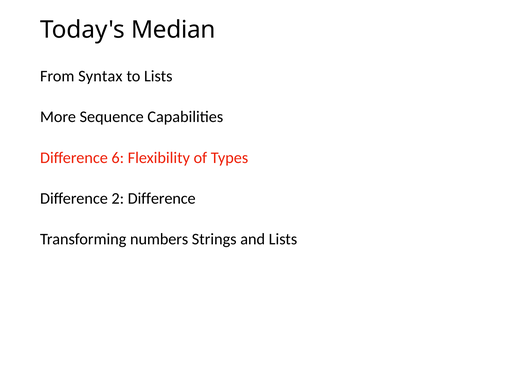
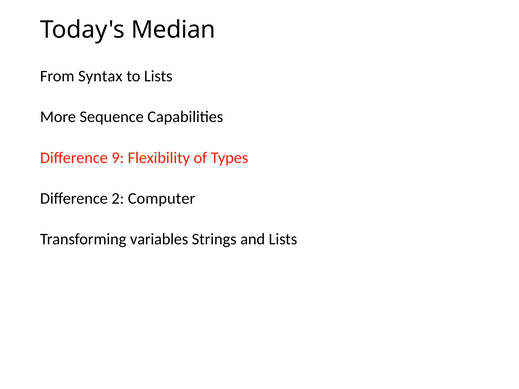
6: 6 -> 9 (118, 158)
2 Difference: Difference -> Computer (162, 199)
numbers: numbers -> variables (159, 239)
